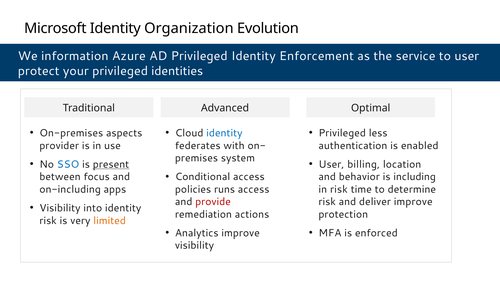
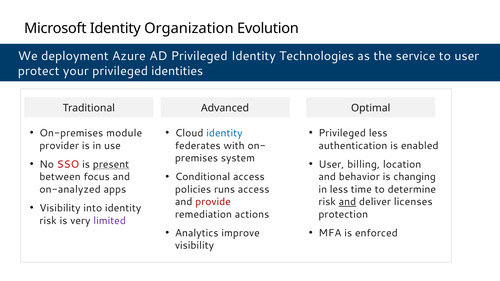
information: information -> deployment (75, 56)
Enforcement: Enforcement -> Technologies (317, 56)
aspects: aspects -> module (124, 133)
SSO colour: blue -> red (68, 164)
including: including -> changing (415, 177)
in risk: risk -> less (339, 189)
on-including: on-including -> on-analyzed (70, 190)
and underline: none -> present (347, 202)
deliver improve: improve -> licenses (413, 202)
limited colour: orange -> purple (110, 221)
